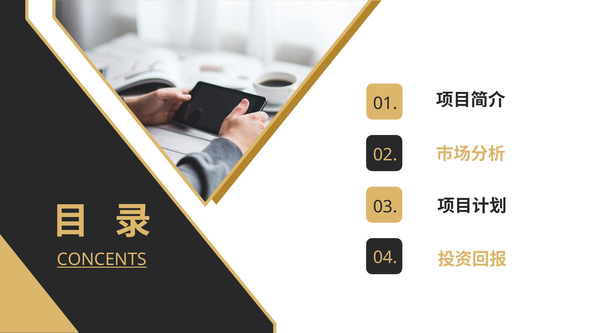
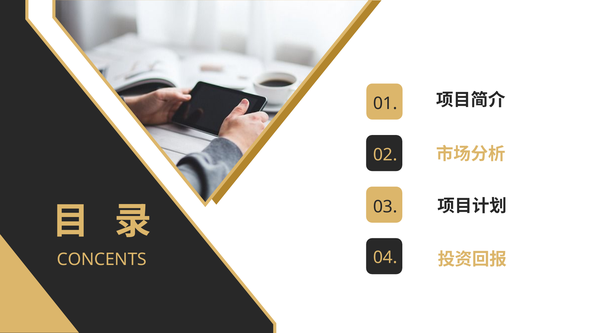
CONCENTS underline: present -> none (102, 260)
